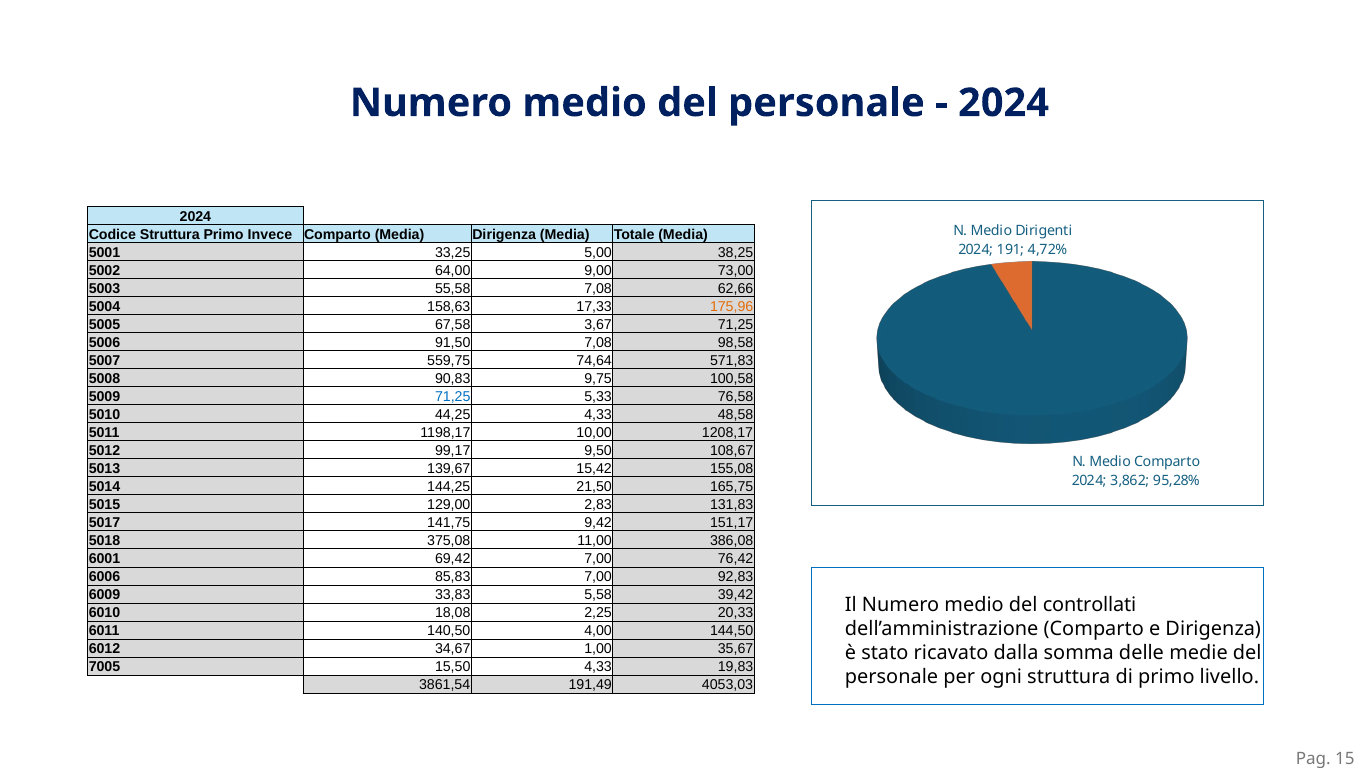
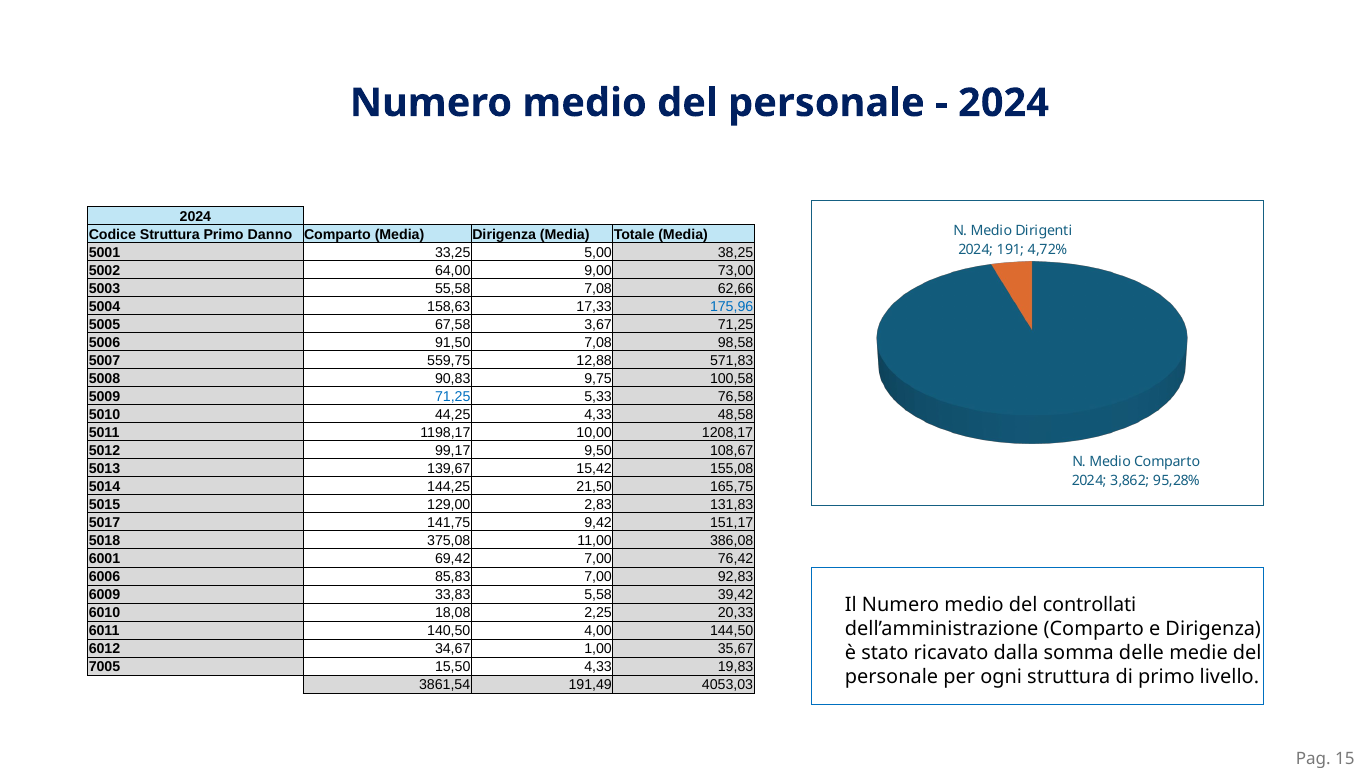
Invece: Invece -> Danno (270, 235)
175,96 colour: orange -> blue (732, 307)
74,64: 74,64 -> 12,88 (594, 361)
